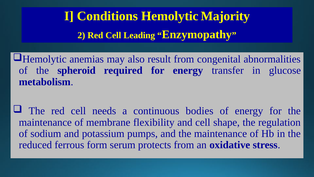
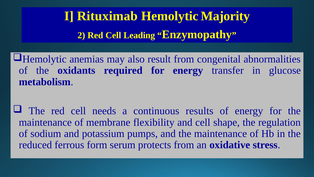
Conditions: Conditions -> Rituximab (107, 16)
spheroid: spheroid -> oxidants (76, 70)
bodies: bodies -> results (200, 111)
